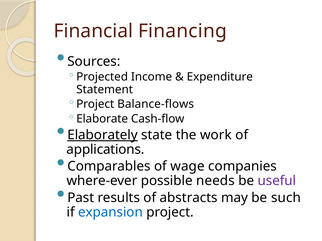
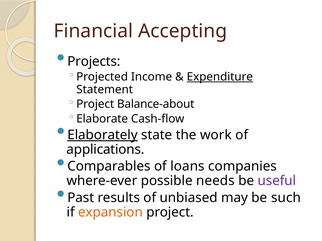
Financing: Financing -> Accepting (183, 31)
Sources: Sources -> Projects (94, 62)
Expenditure underline: none -> present (220, 77)
Balance-flows: Balance-flows -> Balance-about (156, 104)
wage: wage -> loans (187, 167)
abstracts: abstracts -> unbiased (189, 198)
expansion colour: blue -> orange (111, 213)
